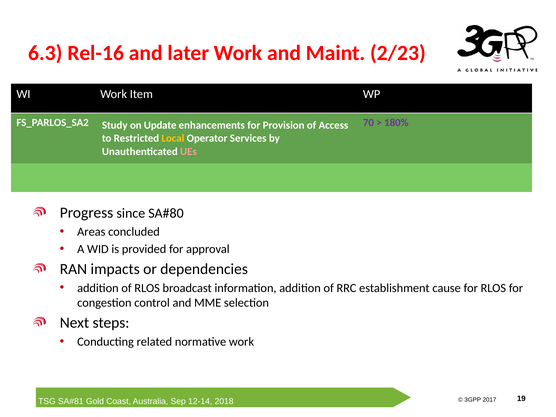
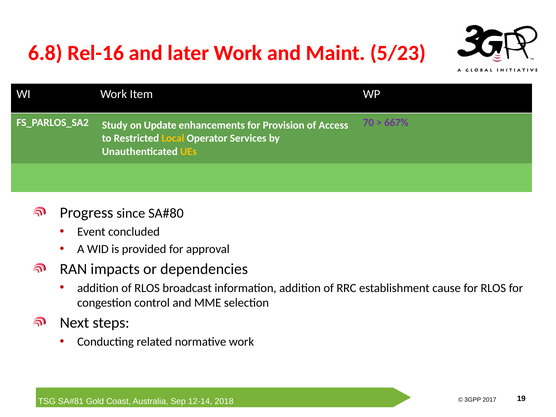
6.3: 6.3 -> 6.8 (45, 53)
2/23: 2/23 -> 5/23 (398, 53)
180%: 180% -> 667% (396, 123)
UEs colour: pink -> yellow (188, 152)
Areas: Areas -> Event (91, 232)
